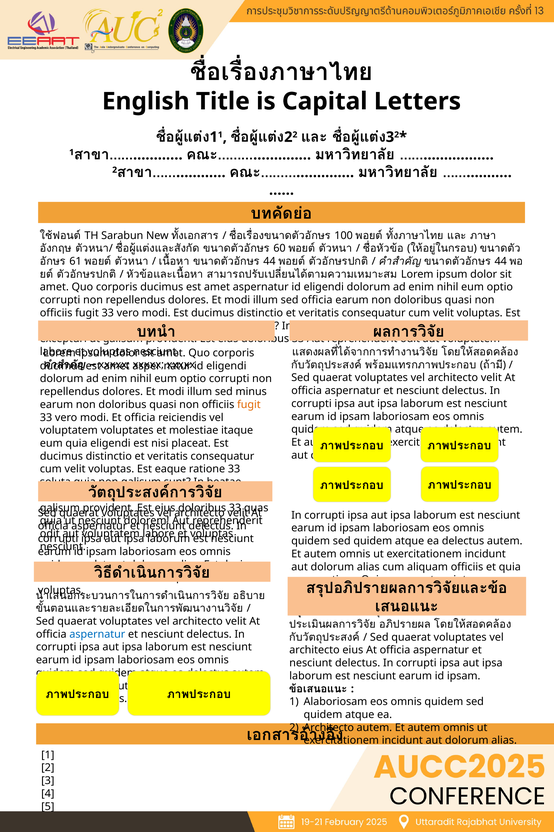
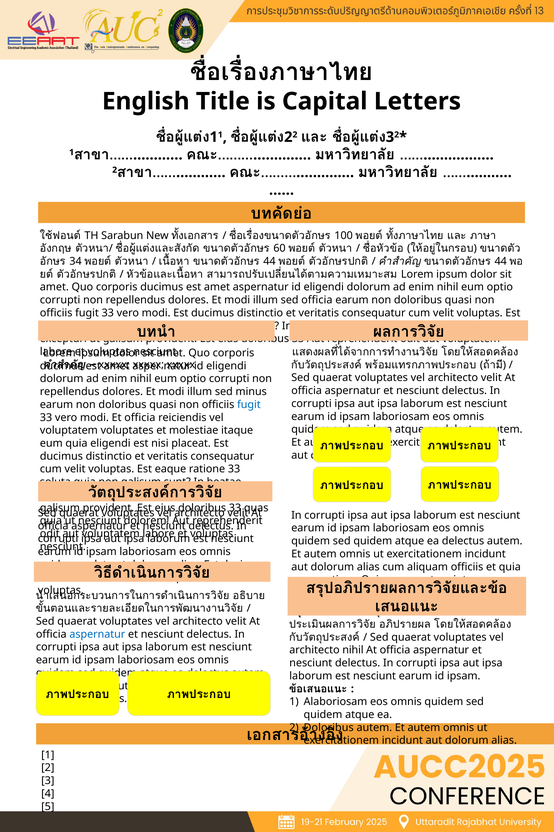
61: 61 -> 34 (76, 261)
fugit colour: orange -> blue (249, 404)
architecto eius: eius -> nihil (353, 649)
Architecto: Architecto -> Doloribus (329, 727)
